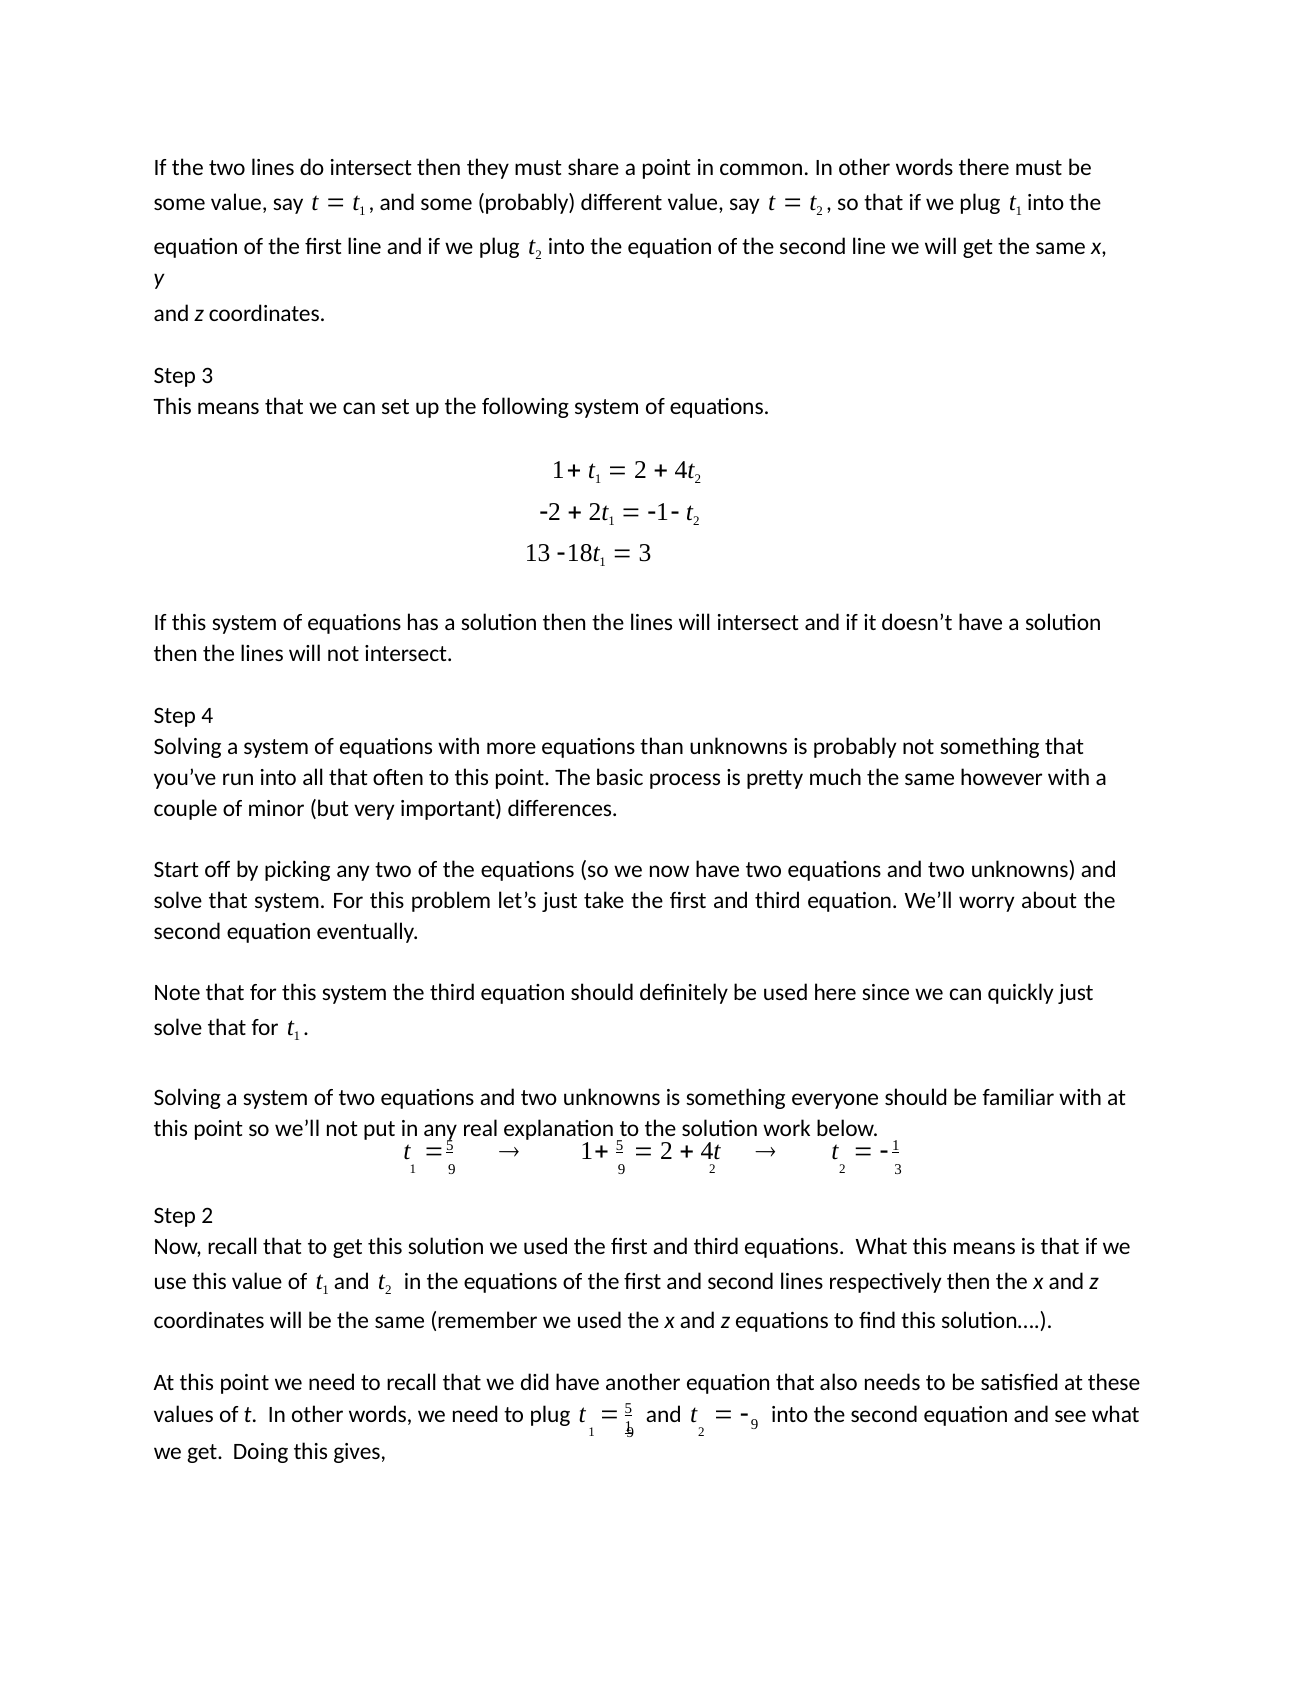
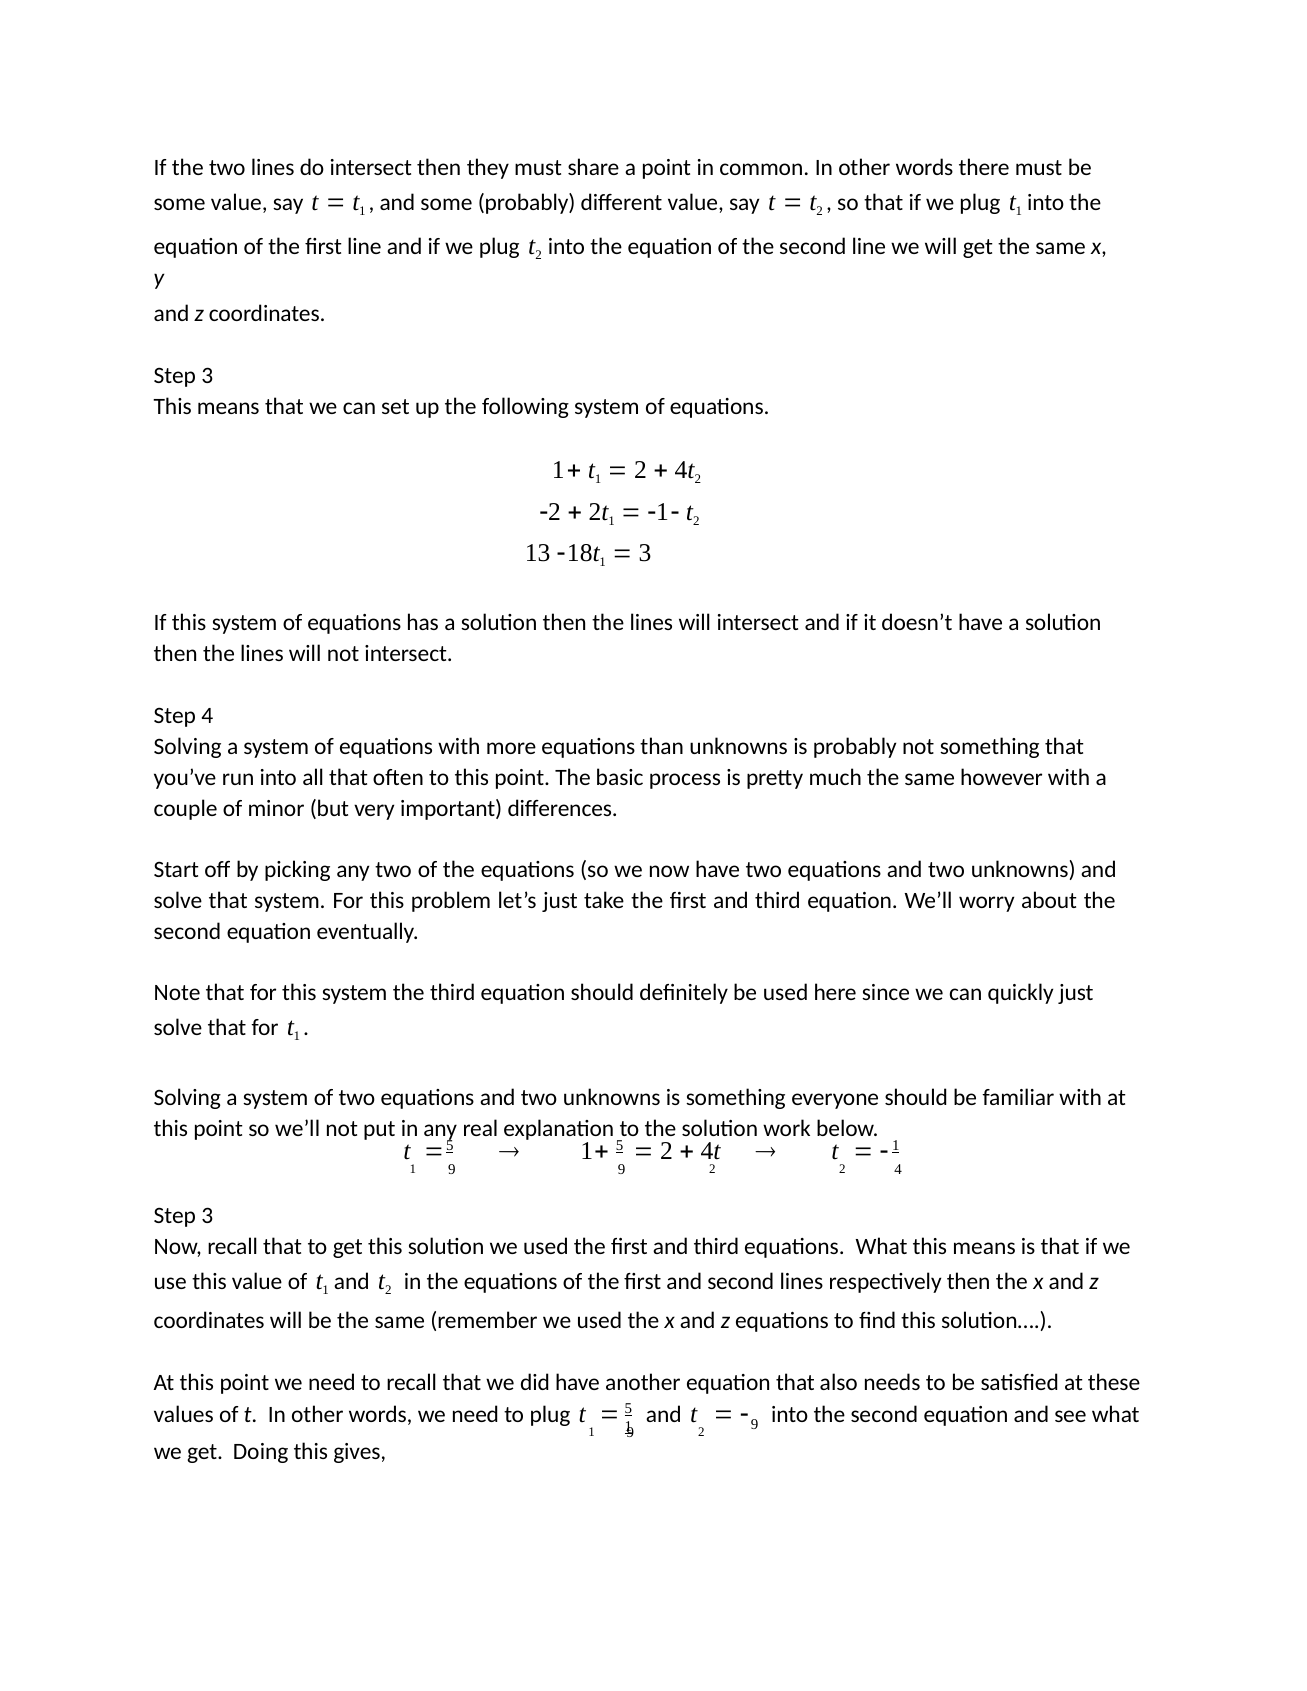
2 3: 3 -> 4 (898, 1169)
2: 2 -> 3 (207, 1216)
